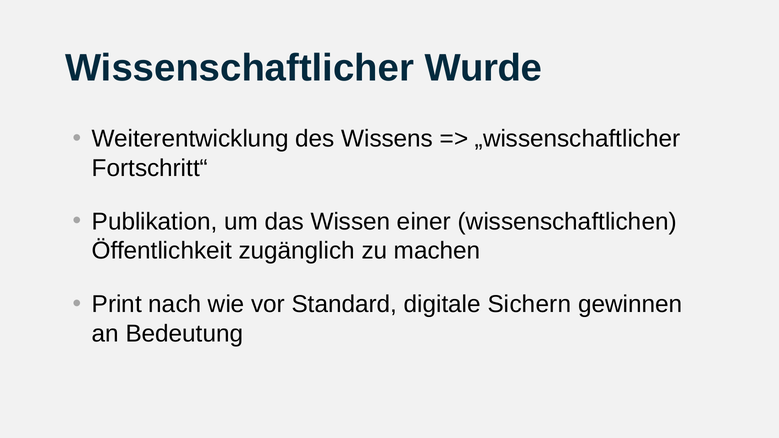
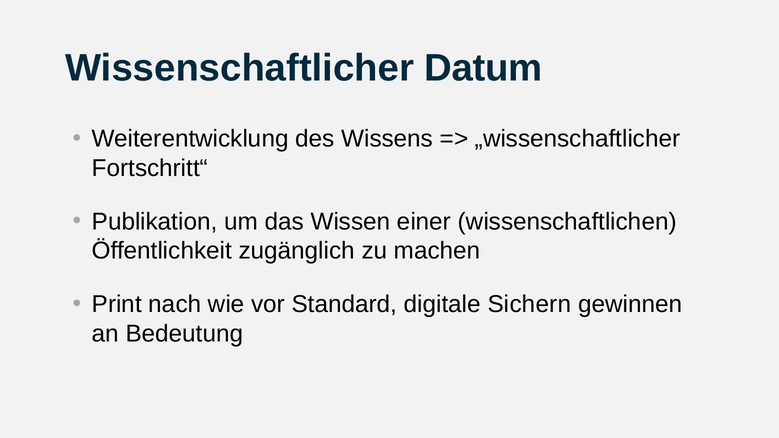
Wurde: Wurde -> Datum (483, 68)
